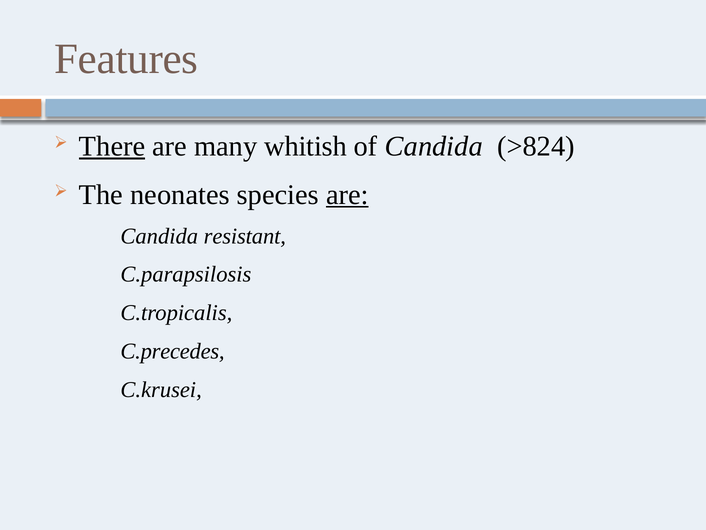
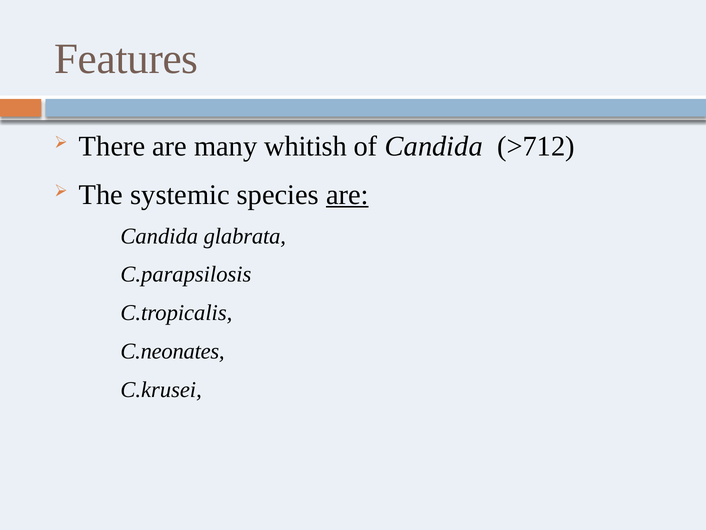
There underline: present -> none (112, 146)
>824: >824 -> >712 (536, 146)
neonates: neonates -> systemic (180, 194)
resistant: resistant -> glabrata (245, 236)
C.precedes: C.precedes -> C.neonates (173, 351)
